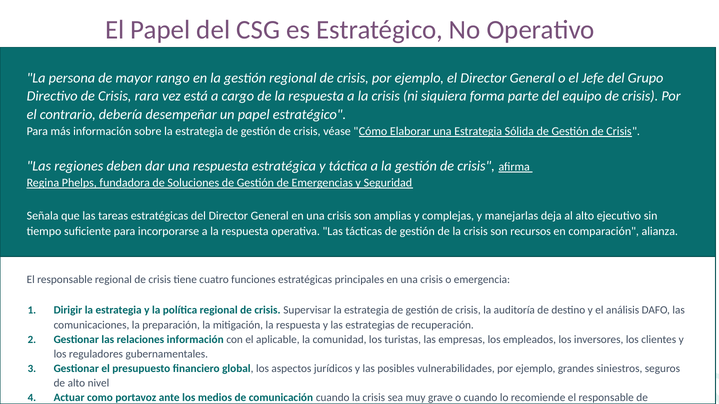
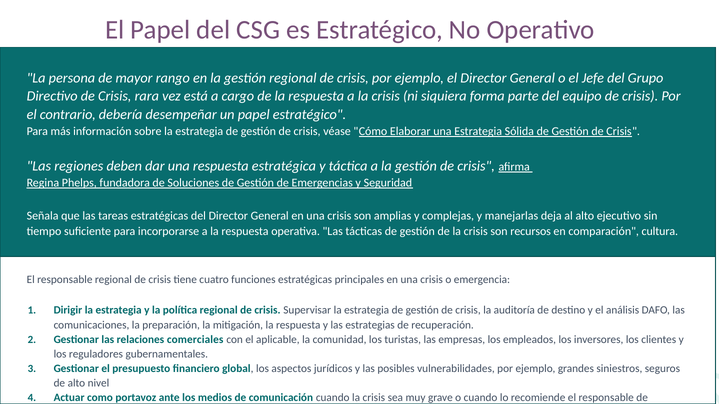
alianza: alianza -> cultura (660, 232)
relaciones información: información -> comerciales (195, 340)
